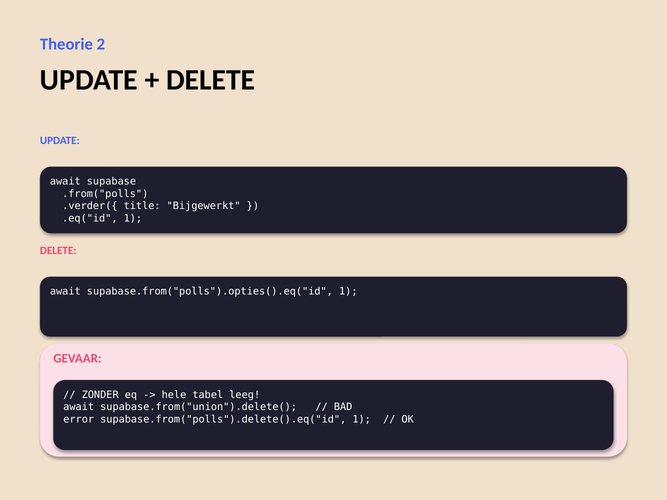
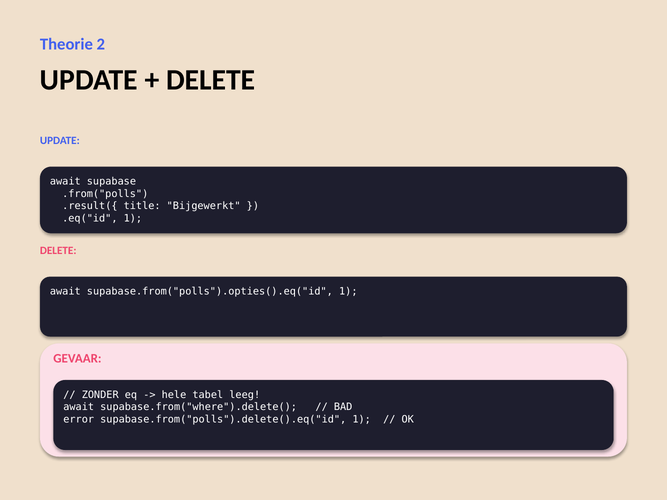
.verder({: .verder({ -> .result({ (90, 206)
supabase.from("union").delete(: supabase.from("union").delete( -> supabase.from("where").delete( (199, 407)
